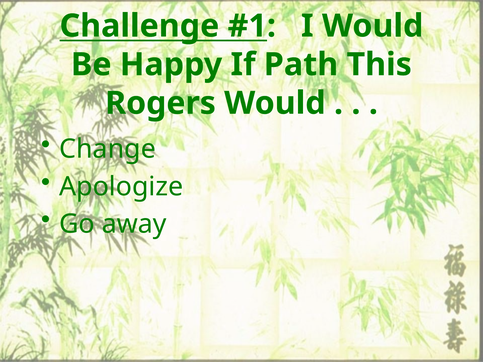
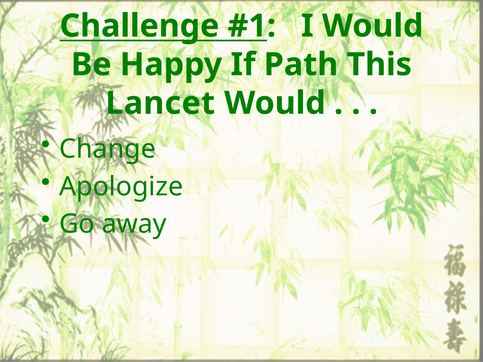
Rogers: Rogers -> Lancet (160, 103)
